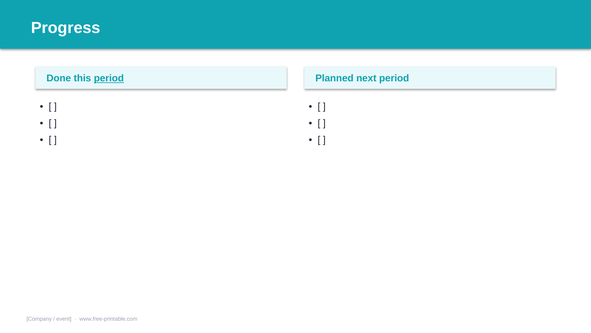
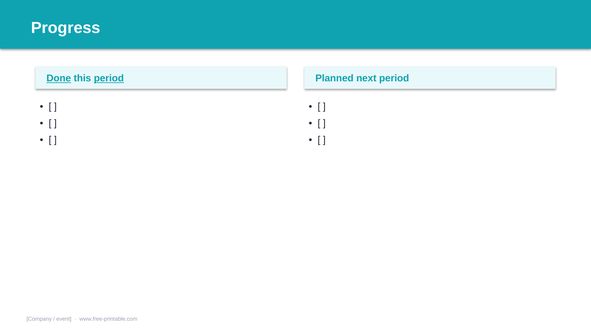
Done underline: none -> present (59, 78)
